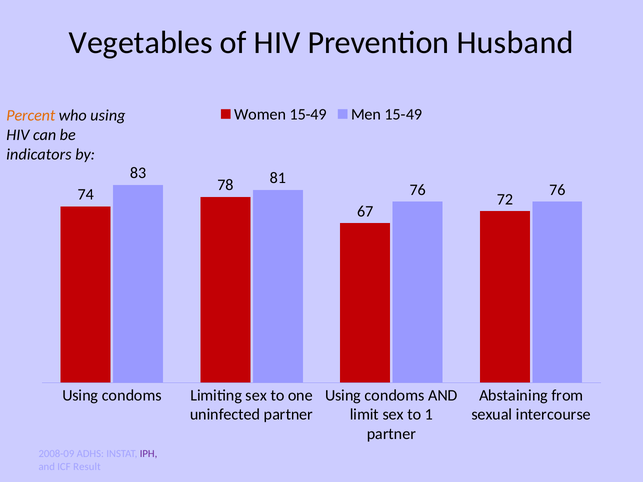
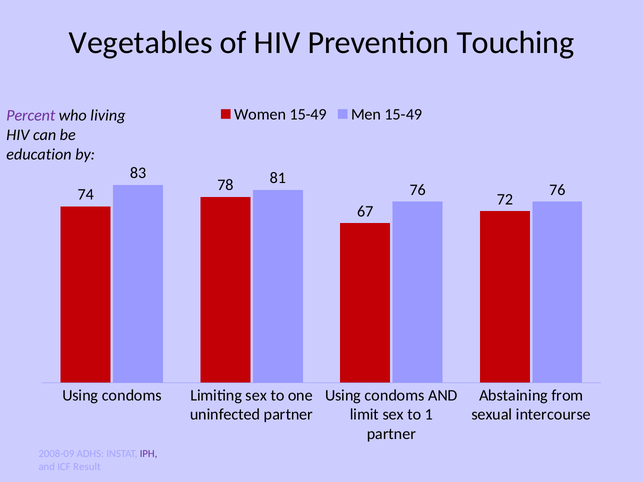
Husband: Husband -> Touching (515, 42)
Percent colour: orange -> purple (31, 116)
who using: using -> living (108, 116)
indicators: indicators -> education (39, 154)
